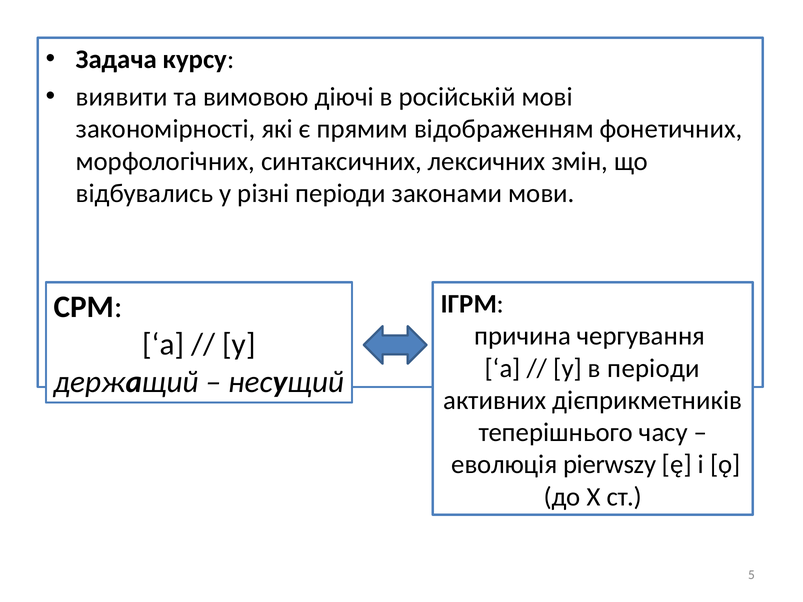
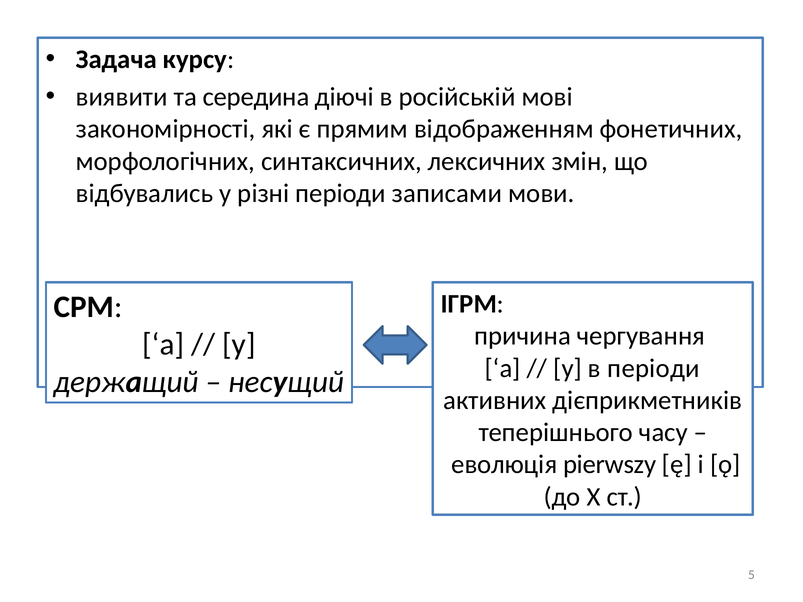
вимовою: вимовою -> середина (256, 97)
законами: законами -> записами (447, 193)
